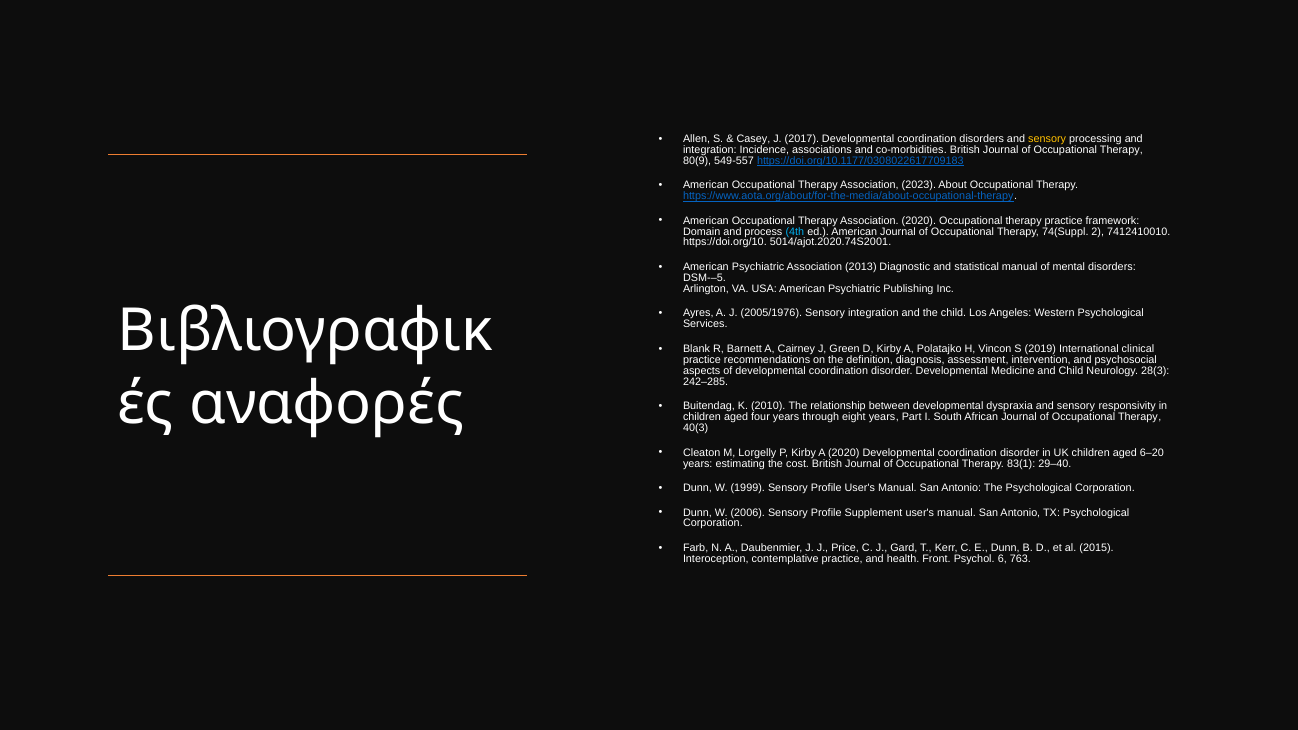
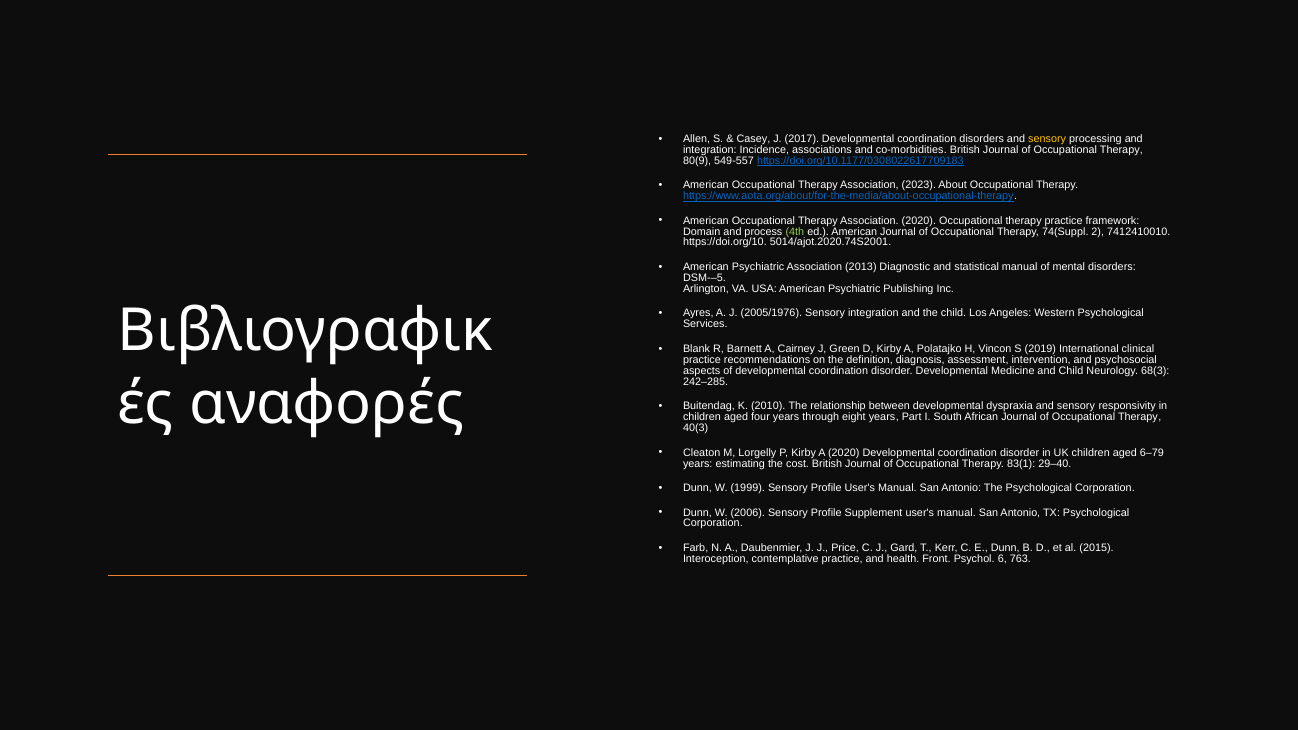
4th colour: light blue -> light green (795, 231)
28(3: 28(3 -> 68(3 (1155, 371)
6–20: 6–20 -> 6–79 (1152, 453)
